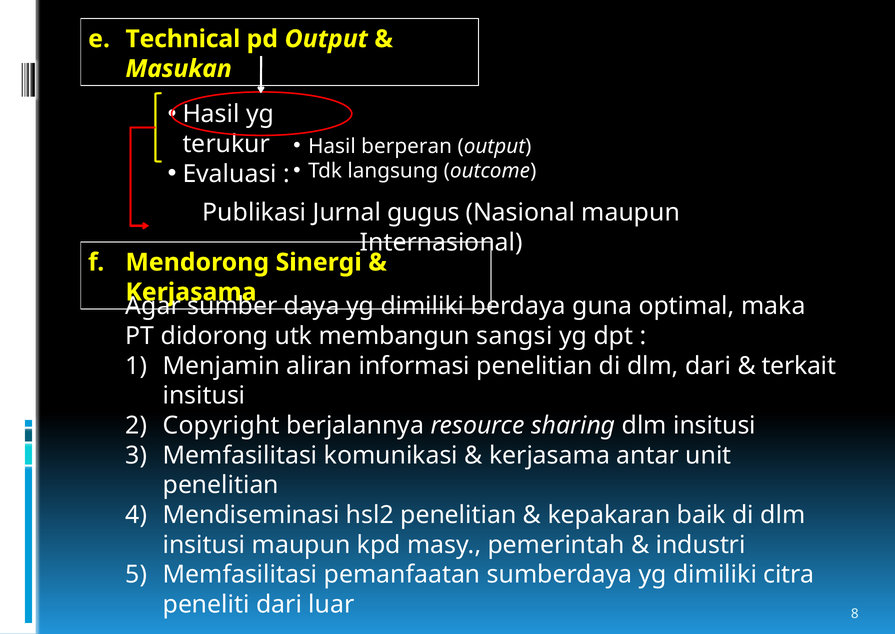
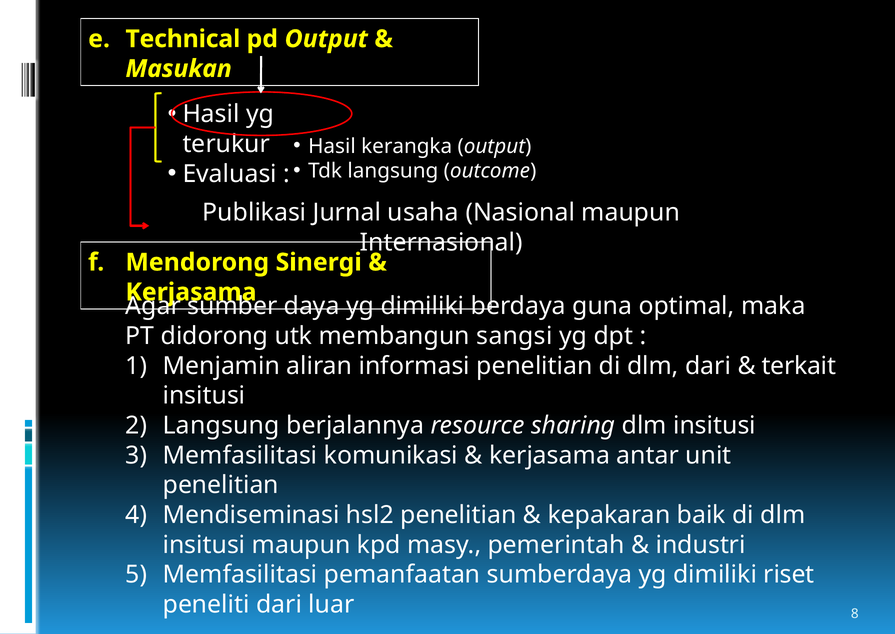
berperan: berperan -> kerangka (407, 146)
gugus: gugus -> usaha (423, 213)
Copyright: Copyright -> Langsung (221, 426)
citra: citra -> riset (789, 575)
